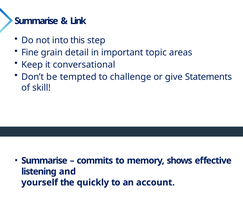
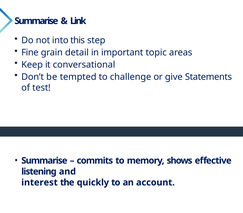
skill: skill -> test (41, 88)
yourself: yourself -> interest (40, 183)
